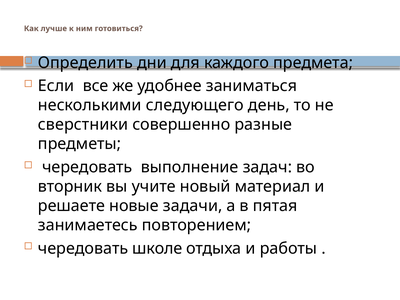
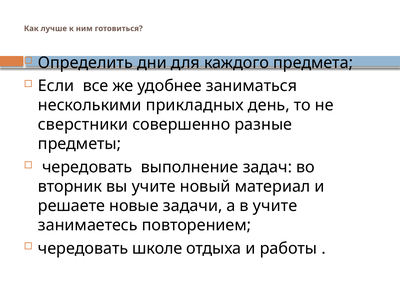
следующего: следующего -> прикладных (195, 105)
в пятая: пятая -> учите (275, 206)
